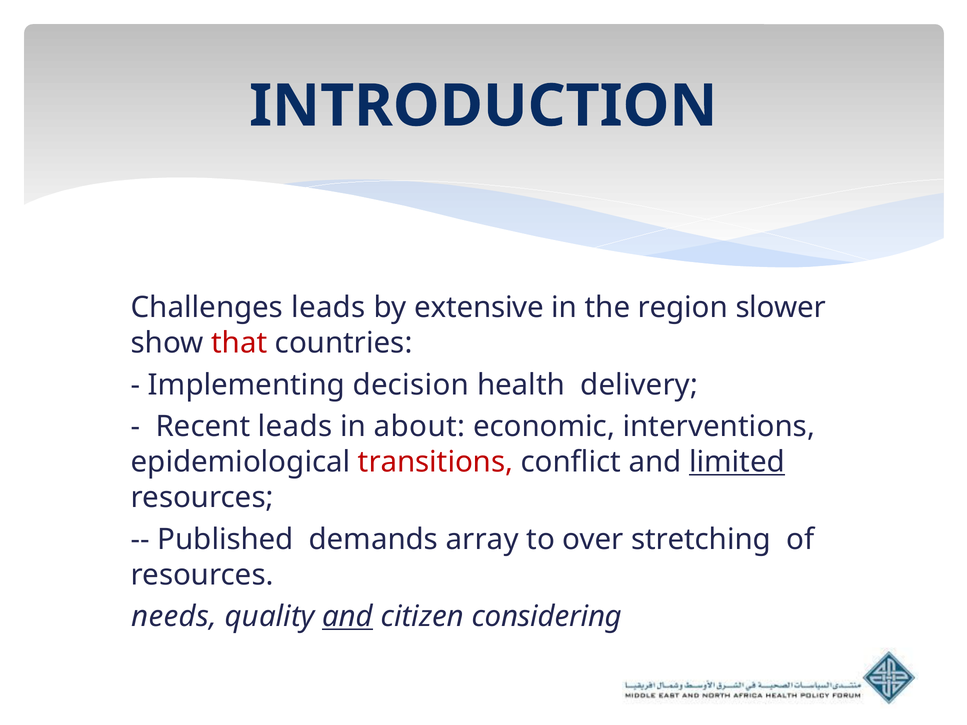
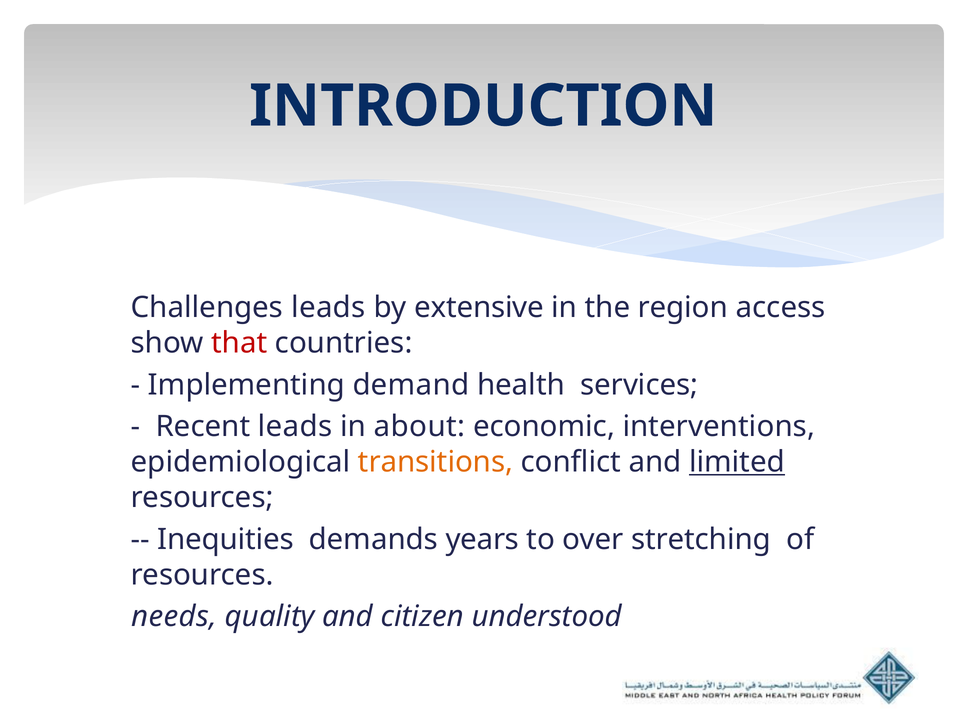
slower: slower -> access (781, 308)
decision: decision -> demand (411, 385)
delivery: delivery -> services (639, 385)
transitions colour: red -> orange (436, 462)
Published: Published -> Inequities (226, 540)
array: array -> years (482, 540)
and underline: present -> none (348, 617)
considering: considering -> understood (547, 617)
